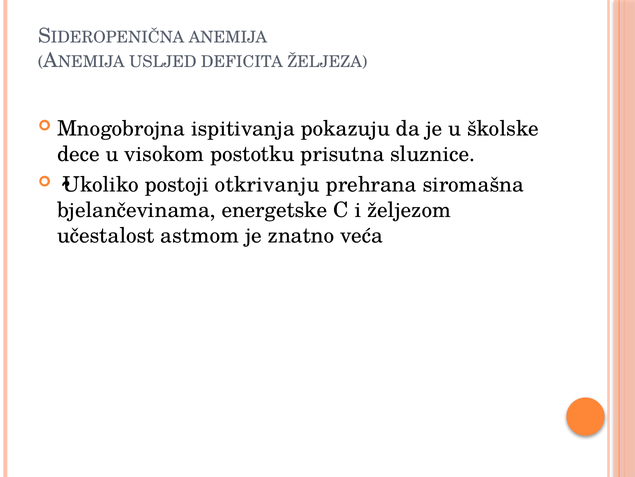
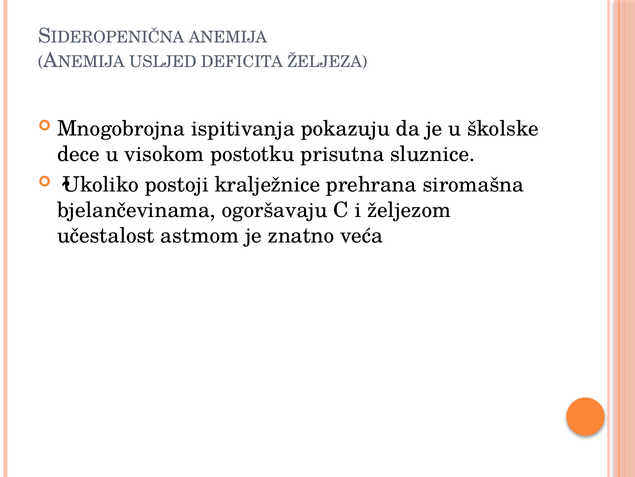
otkrivanju: otkrivanju -> kralježnice (267, 185)
energetske: energetske -> ogoršavaju (275, 210)
